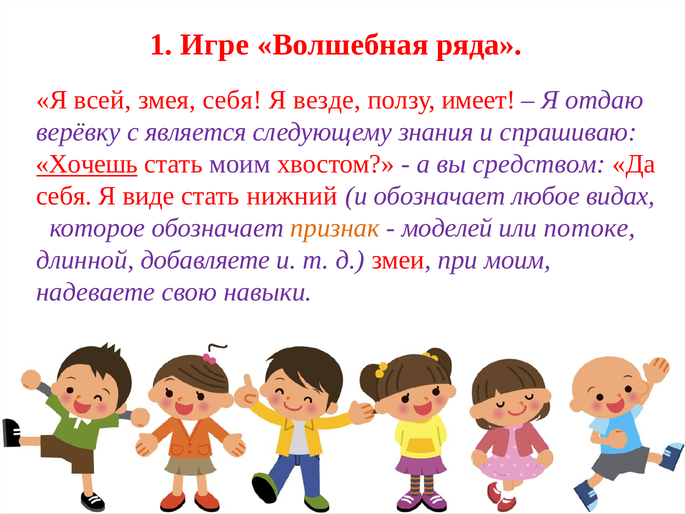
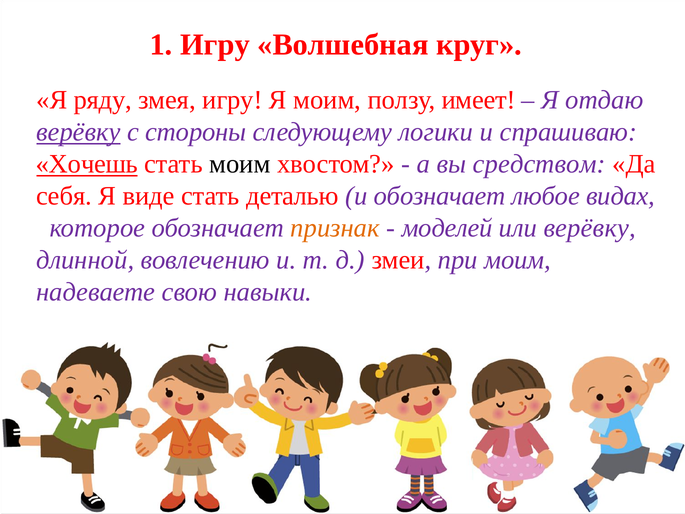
1 Игре: Игре -> Игру (215, 45)
ряда: ряда -> круг (479, 45)
всей: всей -> ряду (103, 100)
змея себя: себя -> игру (232, 100)
Я везде: везде -> моим (327, 100)
верёвку underline: none -> present (78, 132)
является: является -> стороны (196, 132)
знания: знания -> логики (436, 132)
моим colour: purple -> black (240, 164)
нижний: нижний -> деталью (293, 196)
или потоке: потоке -> верёвку (590, 228)
добавляете: добавляете -> вовлечению (205, 260)
